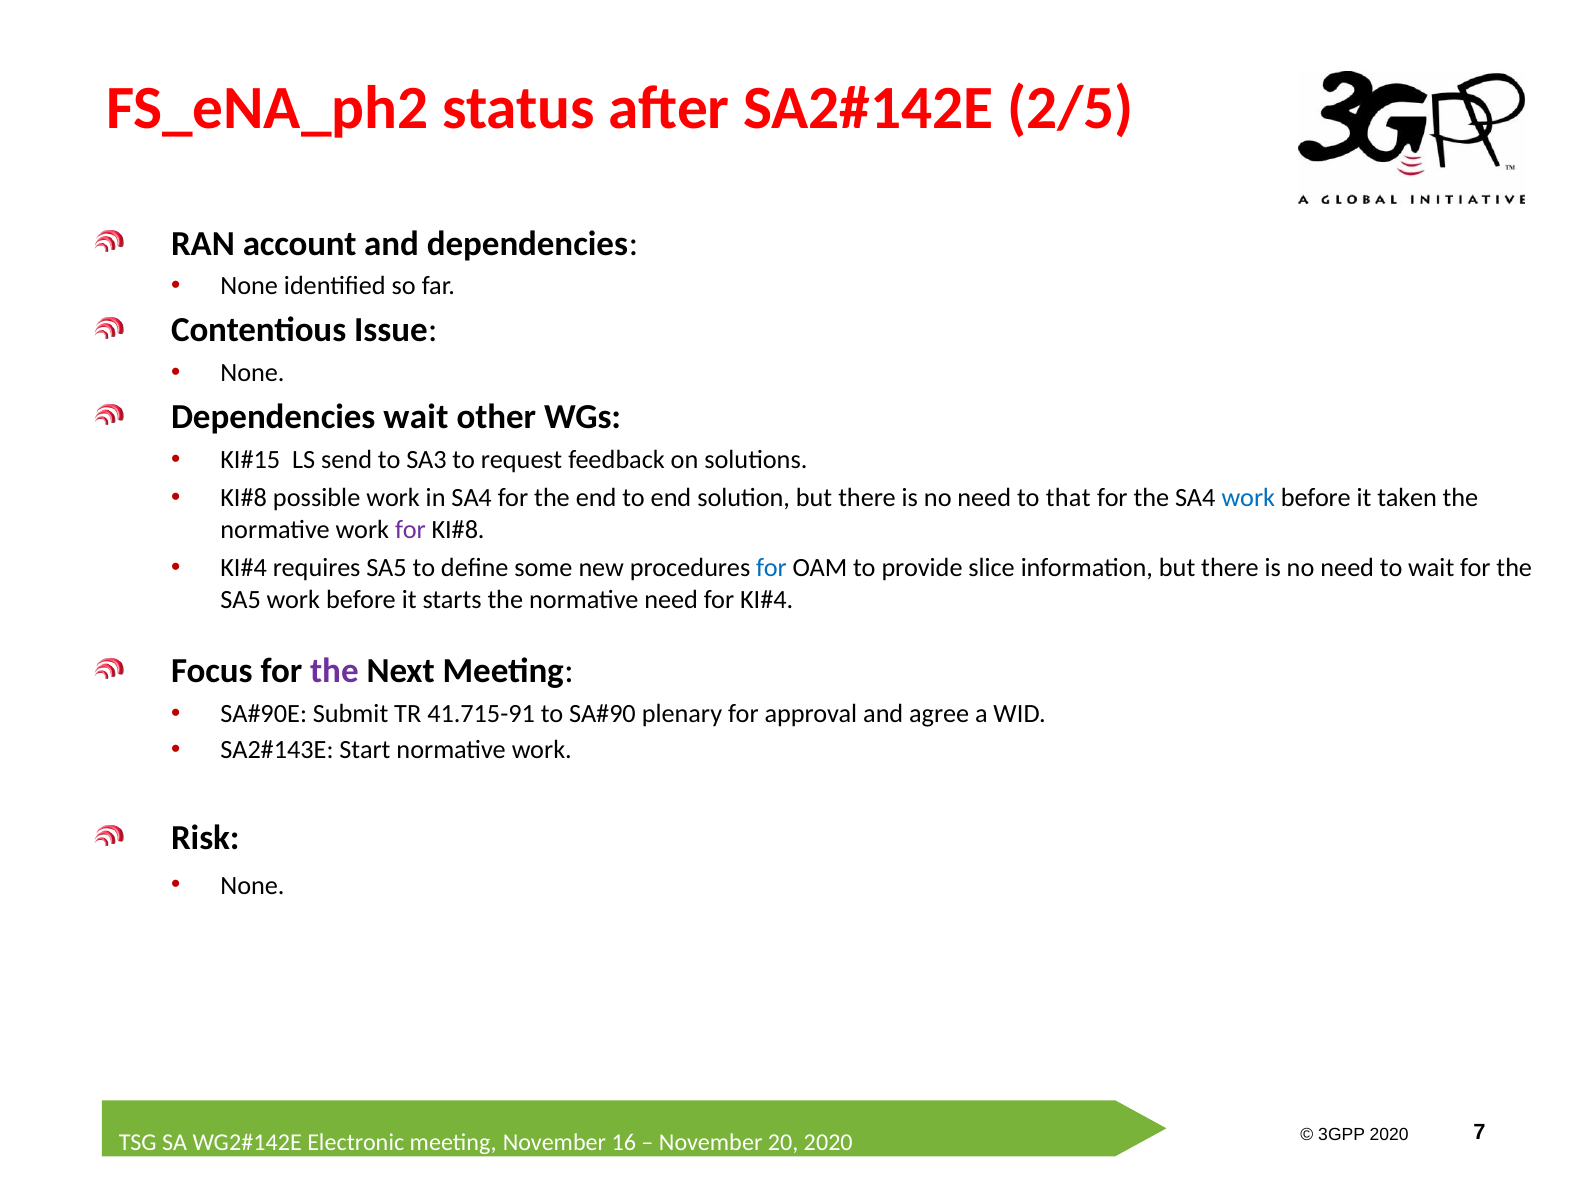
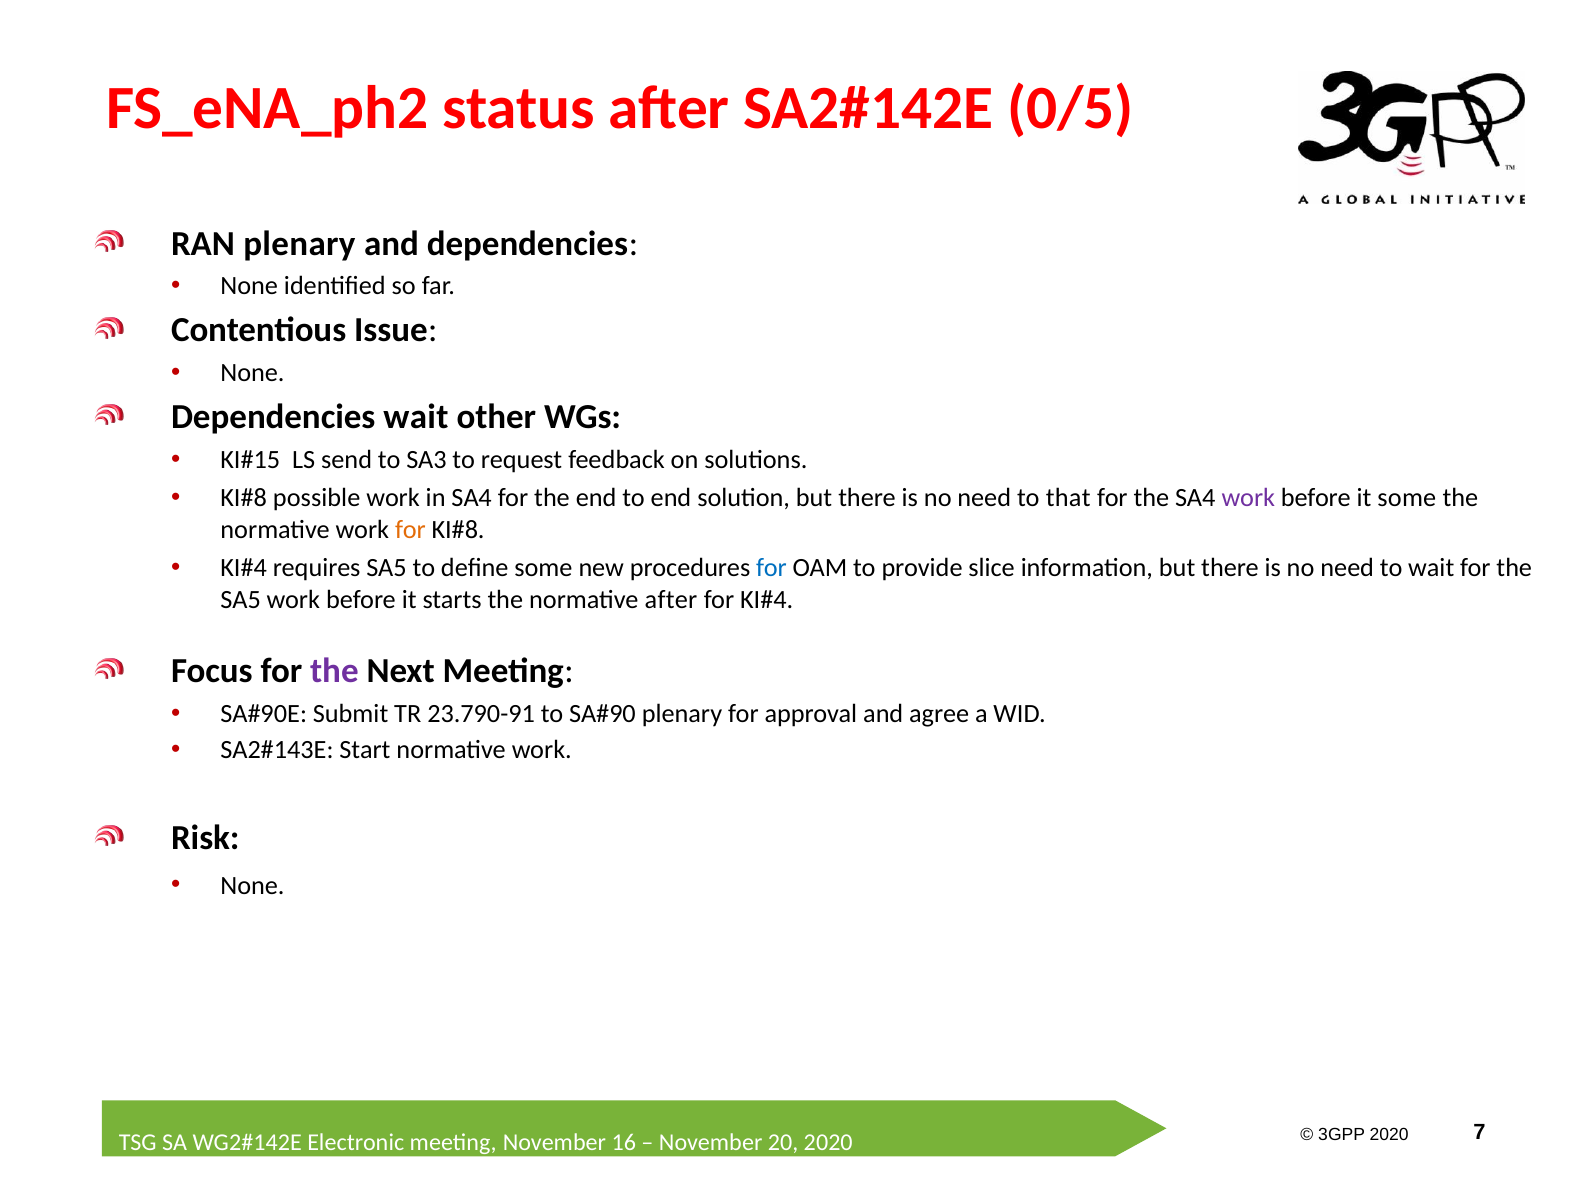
2/5: 2/5 -> 0/5 (1070, 108)
RAN account: account -> plenary (299, 243)
work colour: blue -> purple (1248, 498)
it taken: taken -> some (1407, 498)
for colour: purple -> orange (410, 529)
normative need: need -> after (671, 599)
41.715-91: 41.715-91 -> 23.790-91 (481, 714)
